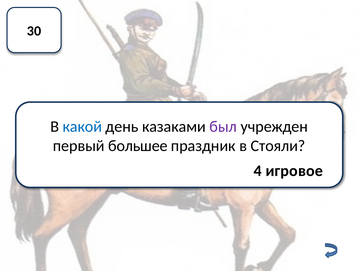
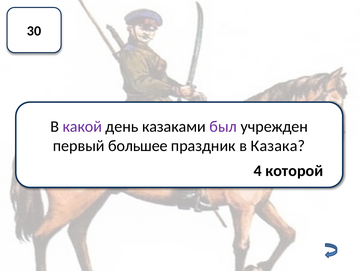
какой colour: blue -> purple (82, 126)
Стояли: Стояли -> Казака (278, 146)
игровое: игровое -> которой (294, 171)
